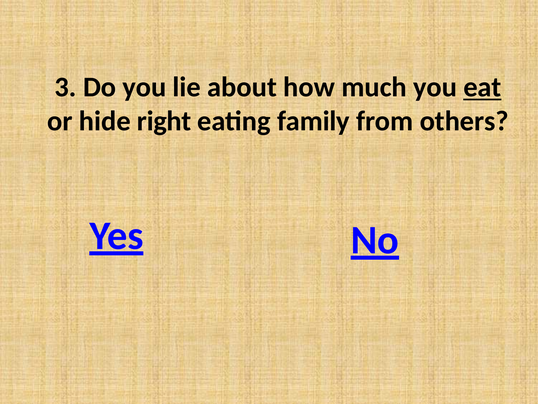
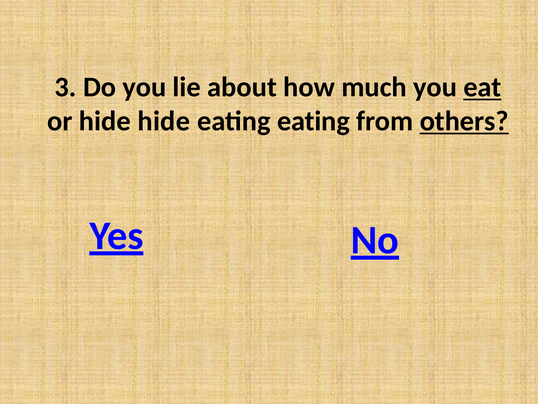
hide right: right -> hide (164, 121)
eating family: family -> eating (313, 121)
others underline: none -> present (464, 121)
